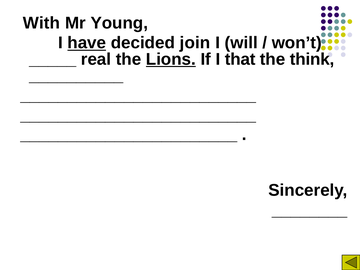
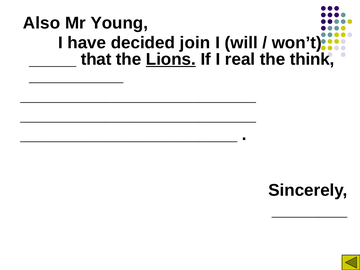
With: With -> Also (41, 23)
have underline: present -> none (87, 43)
real: real -> that (96, 59)
that: that -> real (240, 59)
